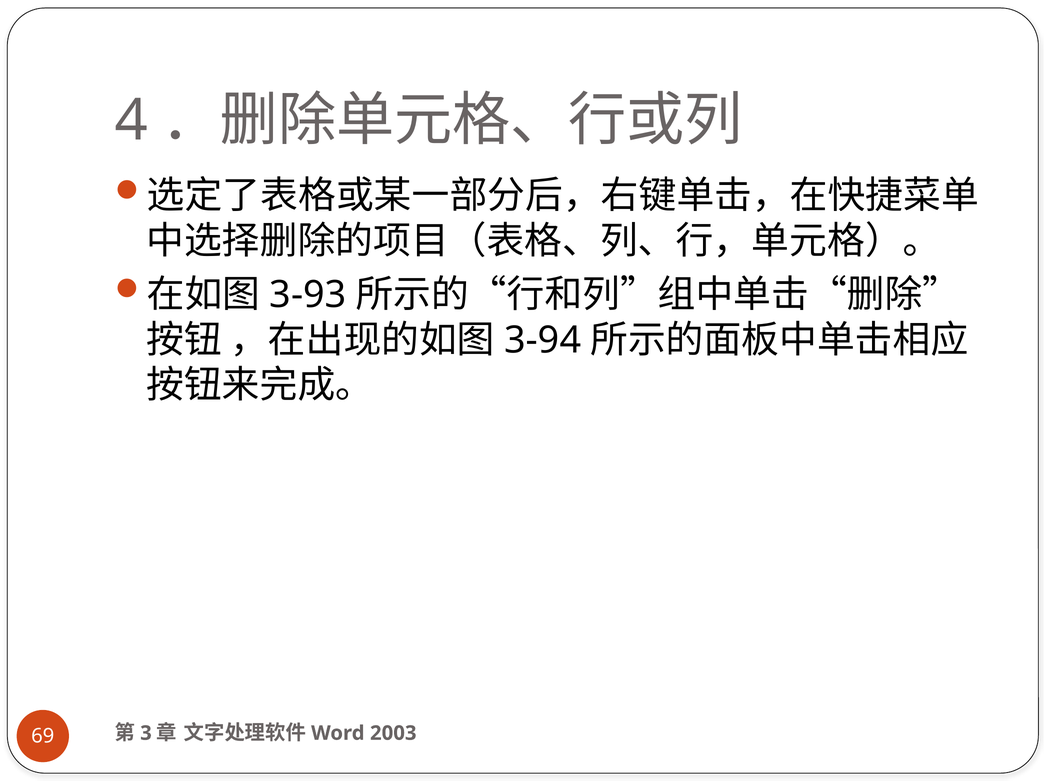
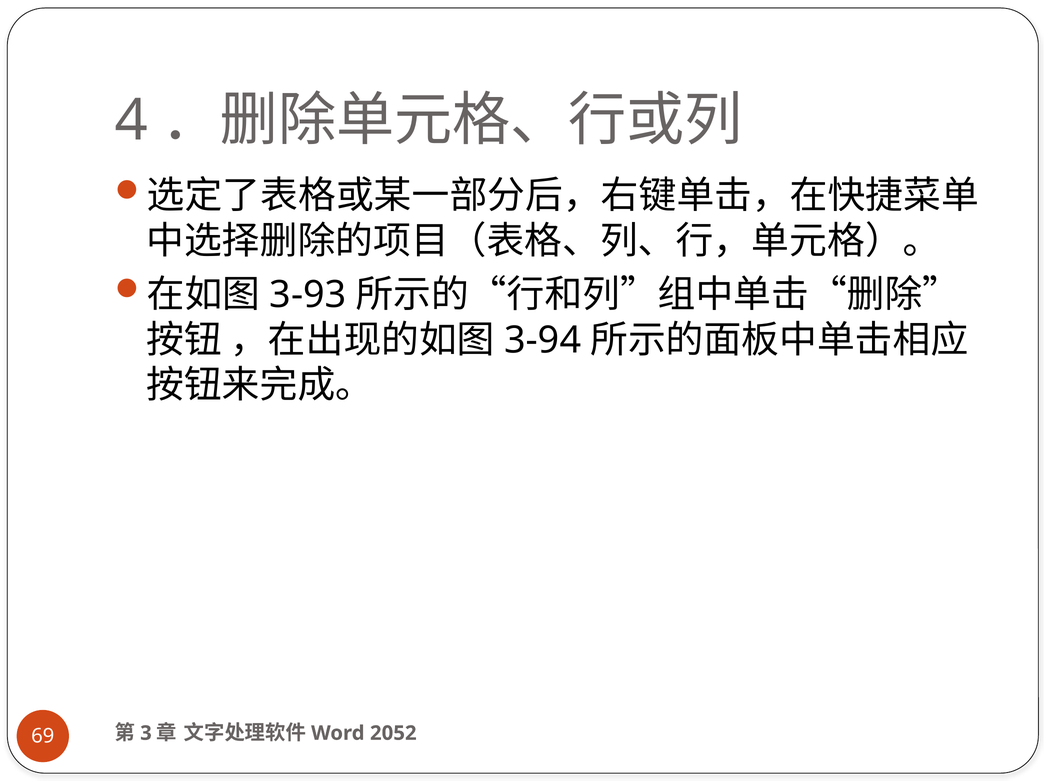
2003: 2003 -> 2052 (393, 734)
